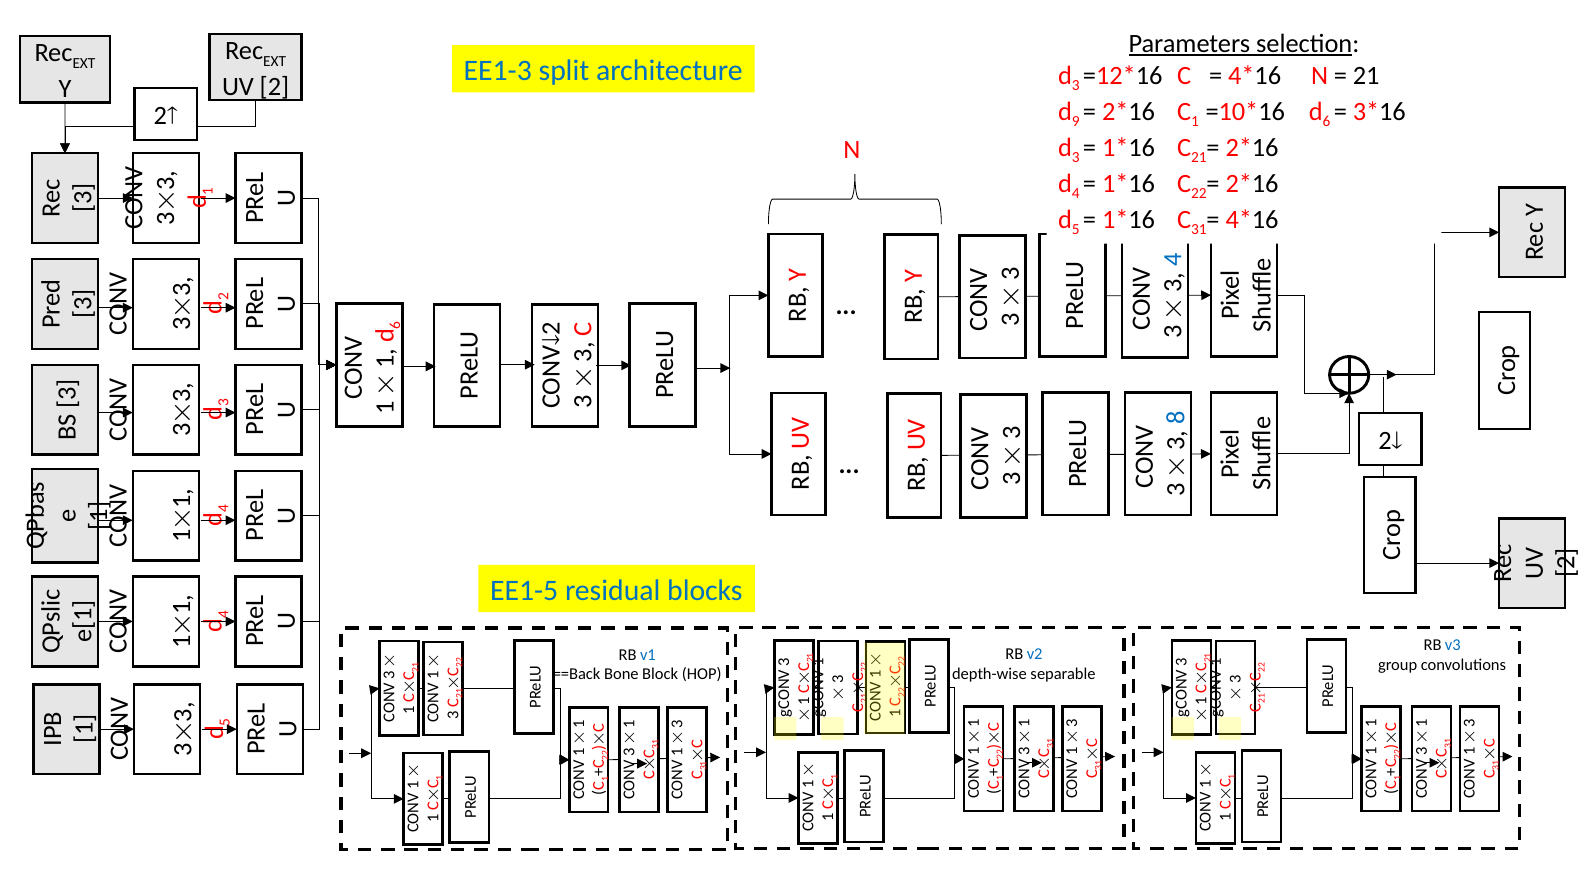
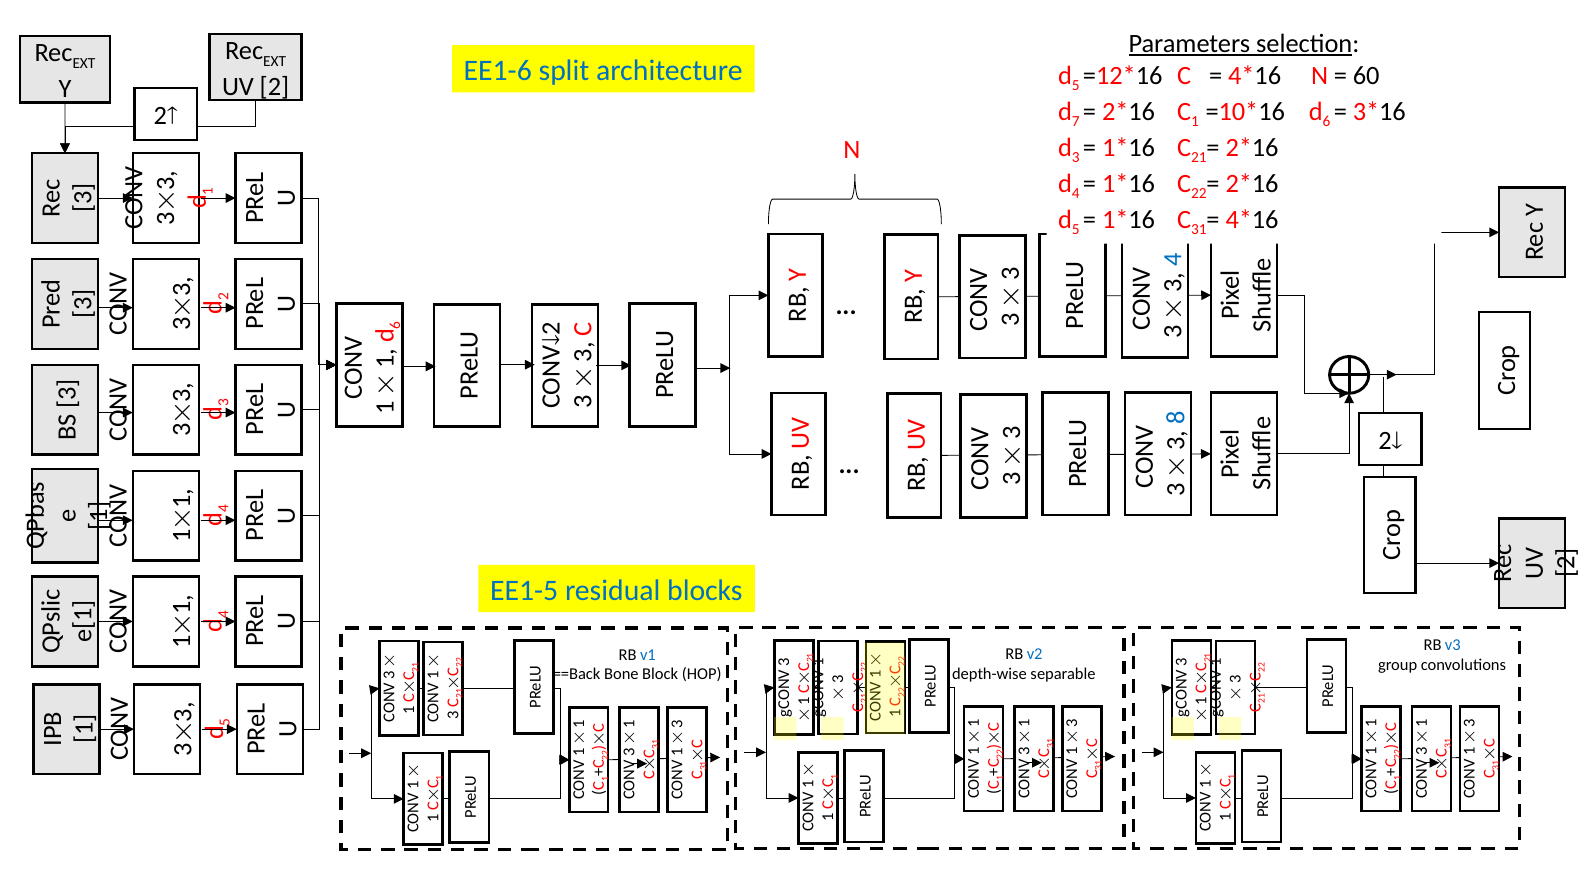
EE1-3: EE1-3 -> EE1-6 (498, 71)
3: 3 -> 5 (1076, 86)
21: 21 -> 60 (1366, 75)
9: 9 -> 7 (1076, 122)
